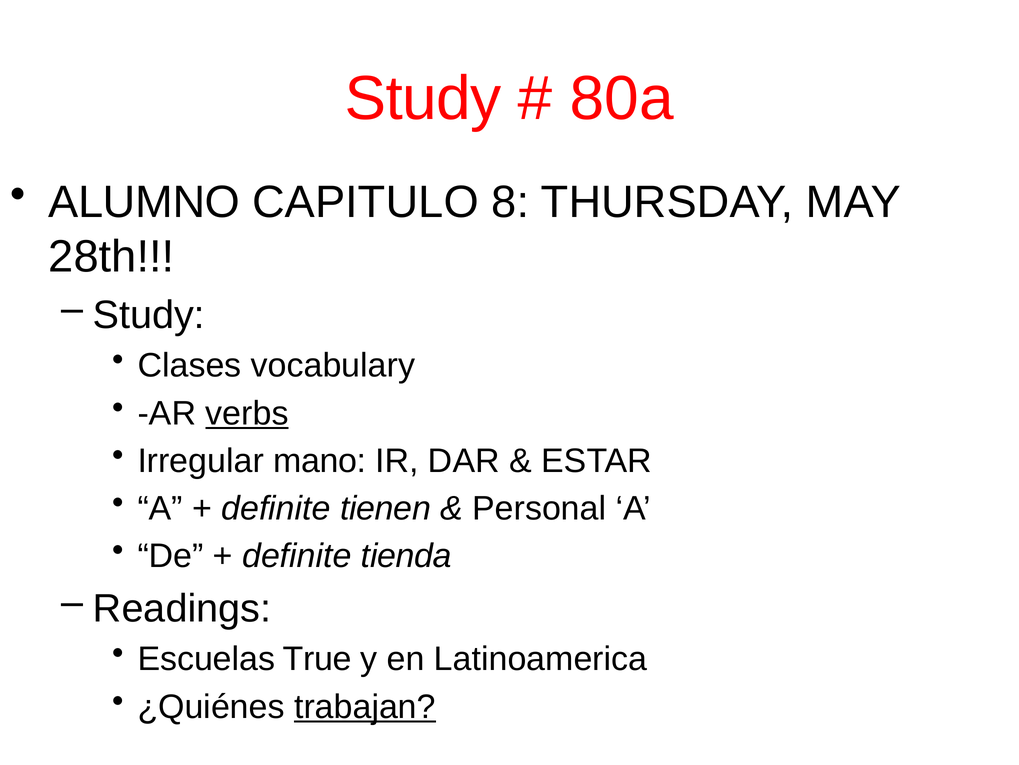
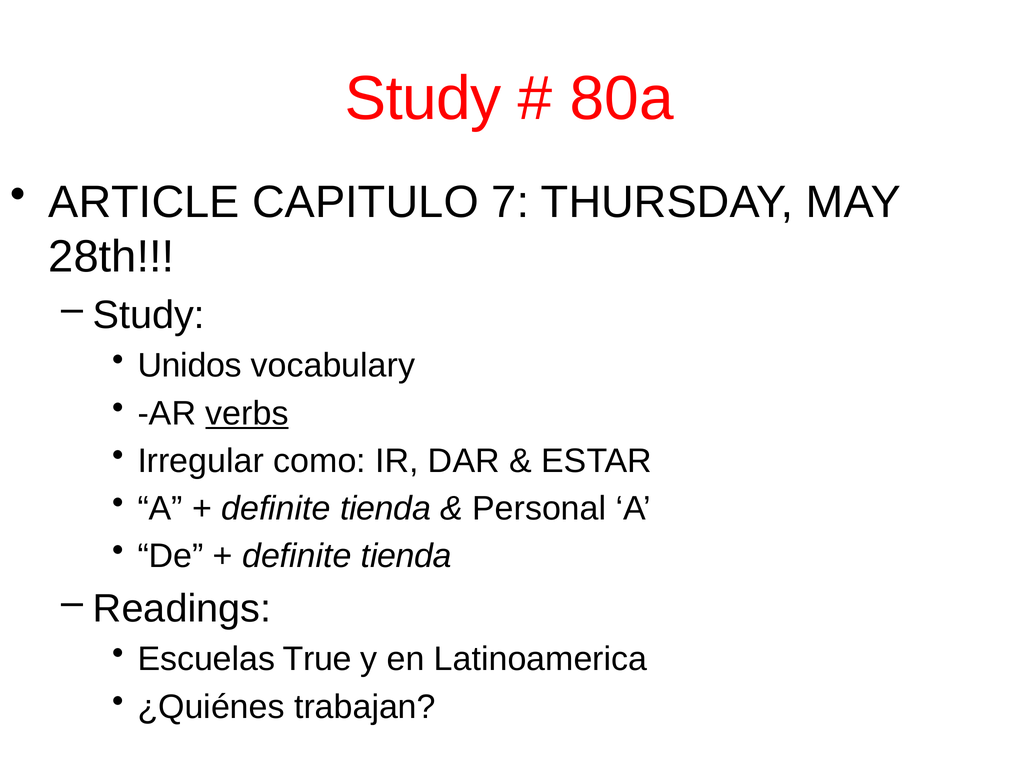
ALUMNO: ALUMNO -> ARTICLE (144, 202)
8: 8 -> 7 (510, 202)
Clases: Clases -> Unidos (190, 365)
mano: mano -> como (320, 460)
tienen: tienen -> tienda (386, 508)
trabajan underline: present -> none (365, 706)
